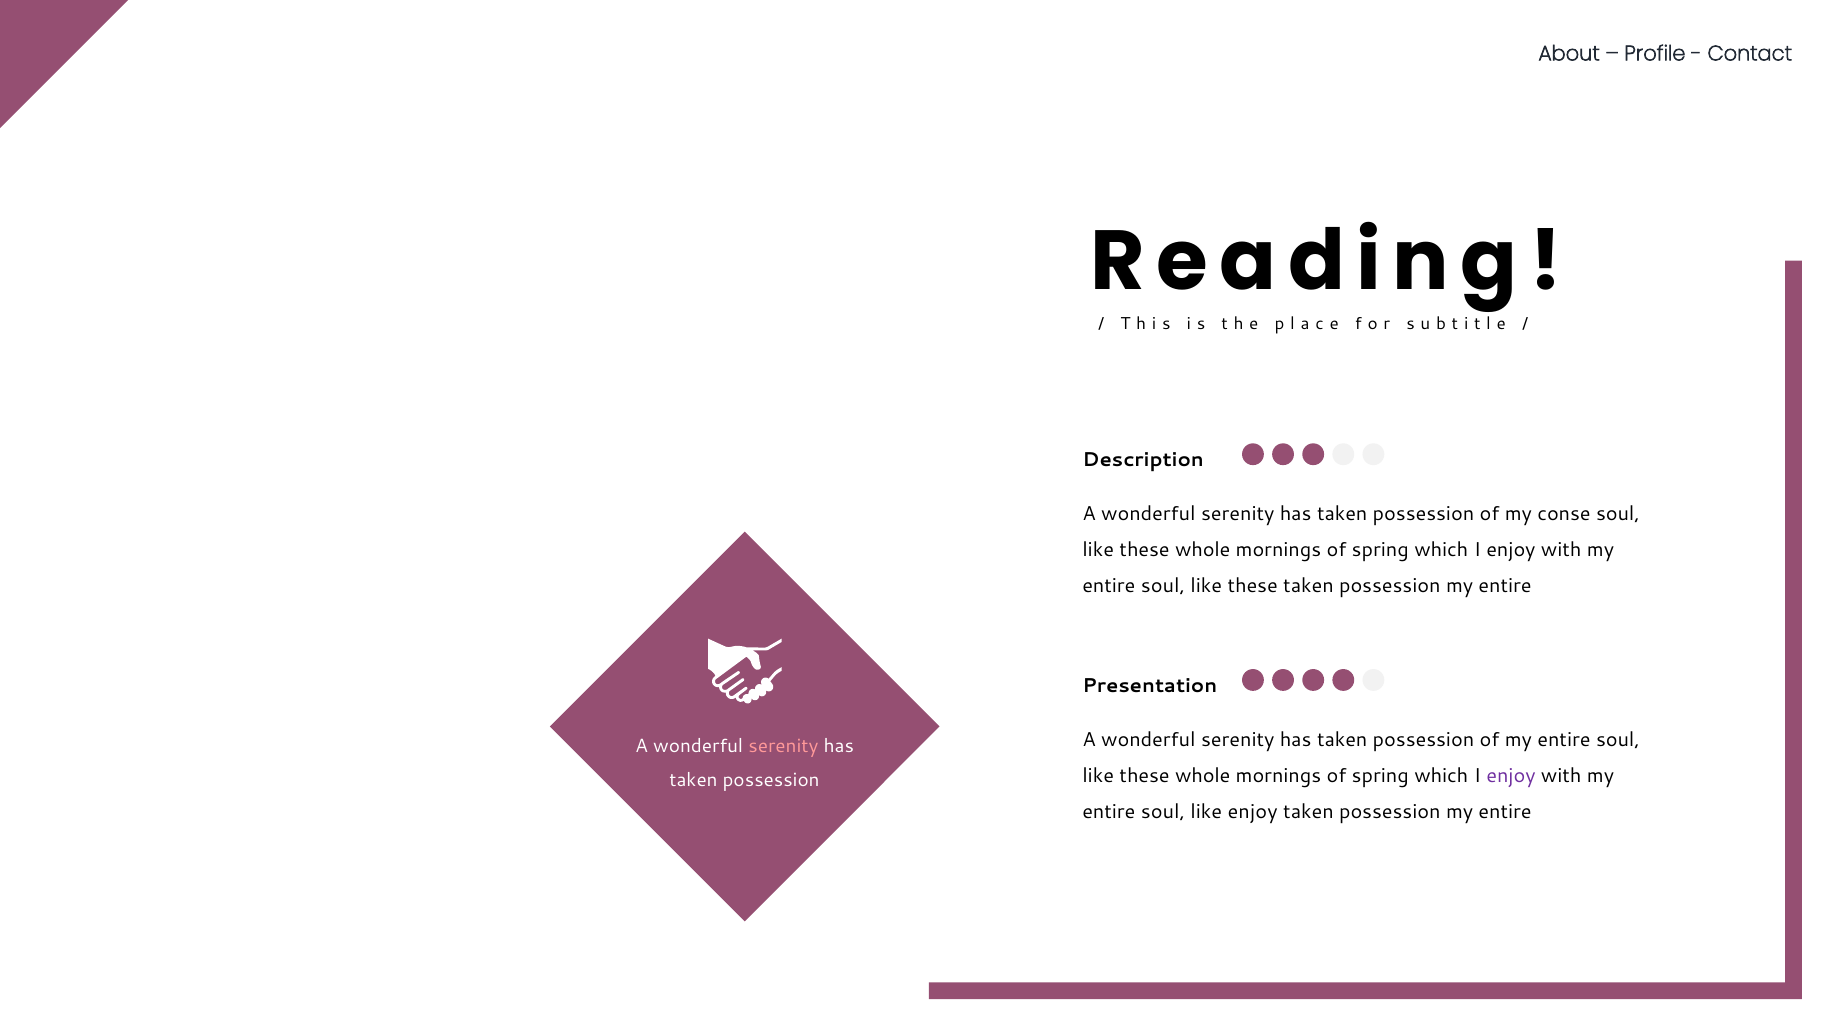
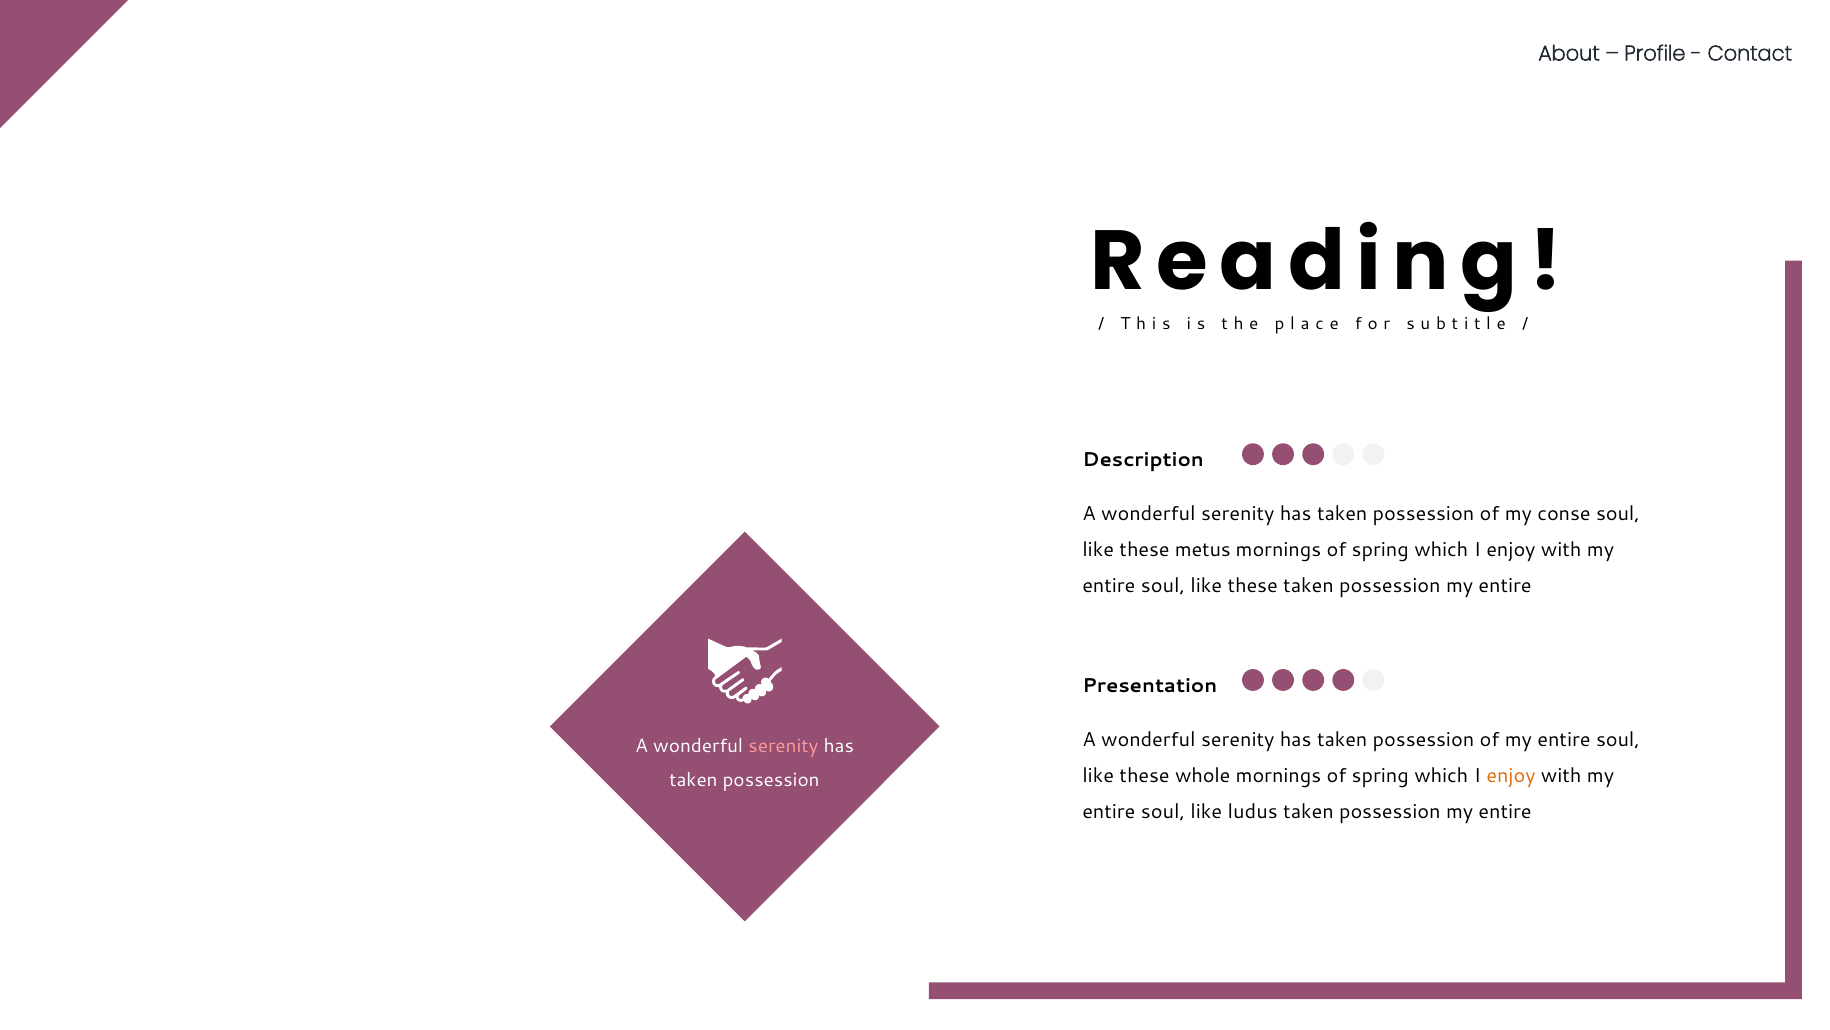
whole: whole -> metus (1203, 550)
enjoy colour: purple -> orange (1511, 776)
like enjoy: enjoy -> ludus (1253, 812)
